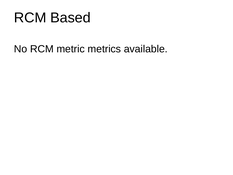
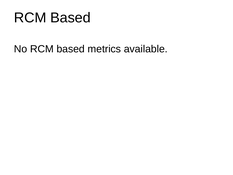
No RCM metric: metric -> based (71, 49)
